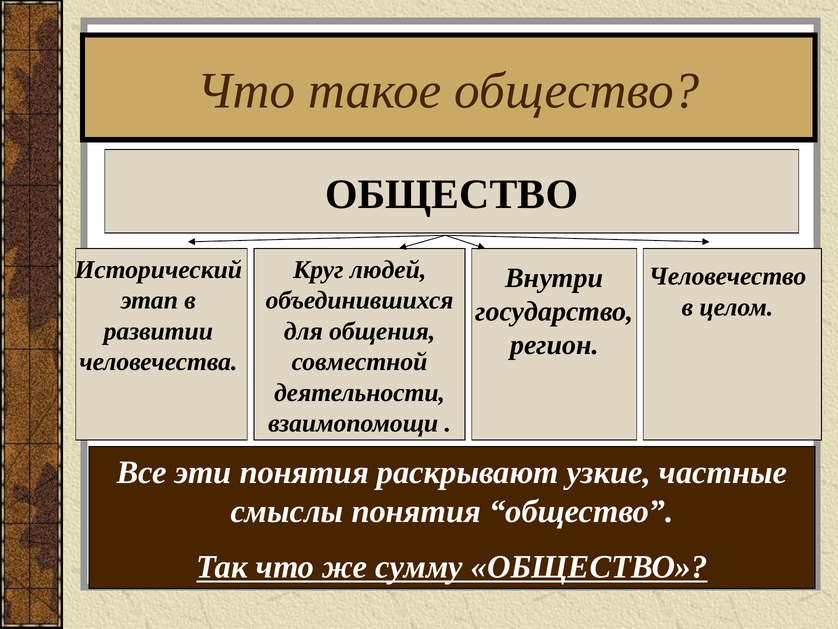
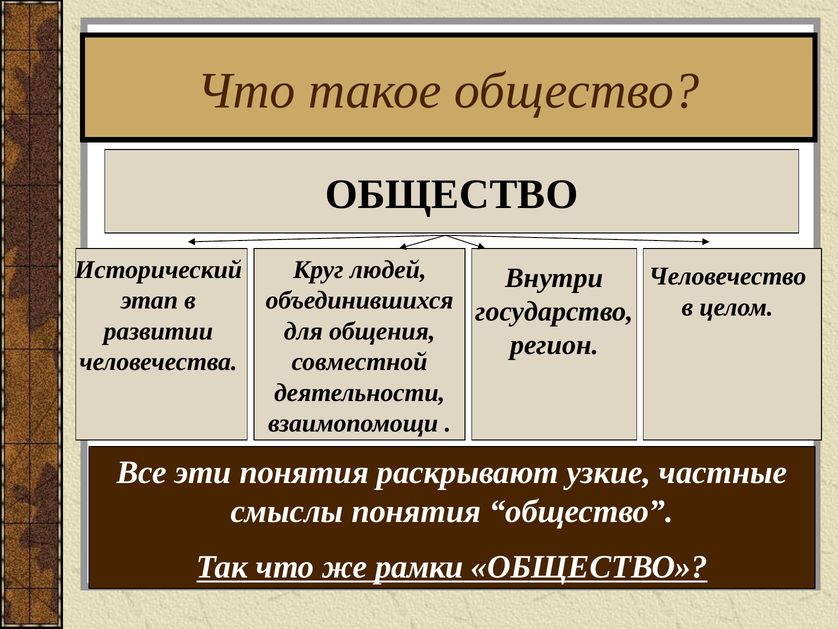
сумму: сумму -> рамки (419, 567)
